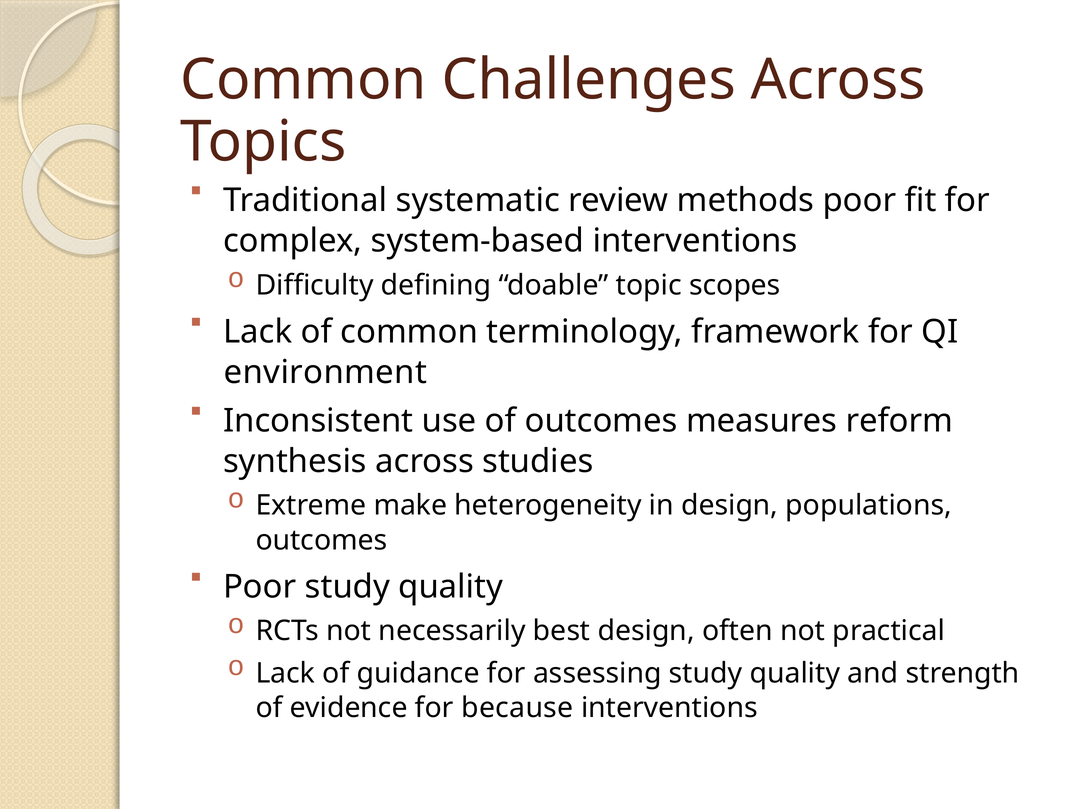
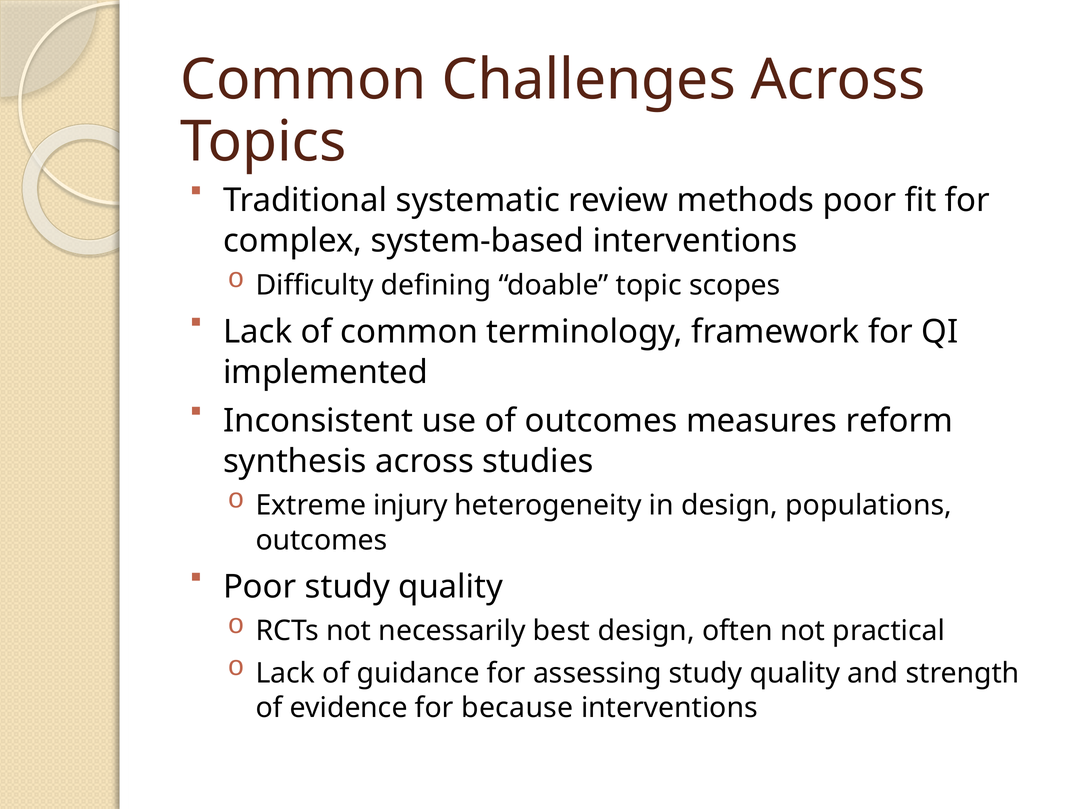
environment: environment -> implemented (326, 372)
make: make -> injury (410, 506)
